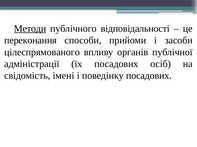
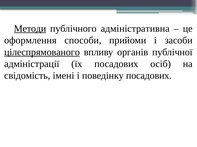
відповідальності: відповідальності -> адміністративна (135, 29)
переконання: переконання -> оформлення (30, 41)
цілеспрямованого underline: none -> present (42, 52)
